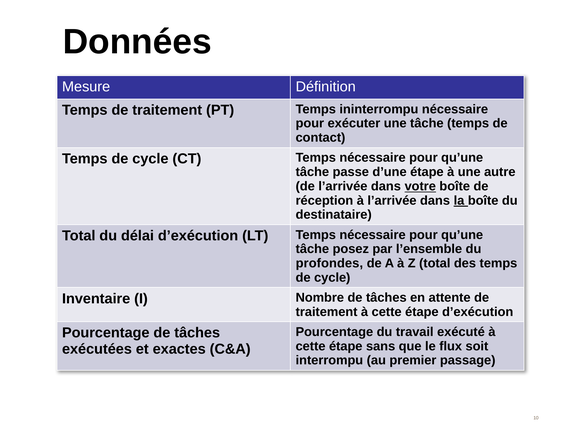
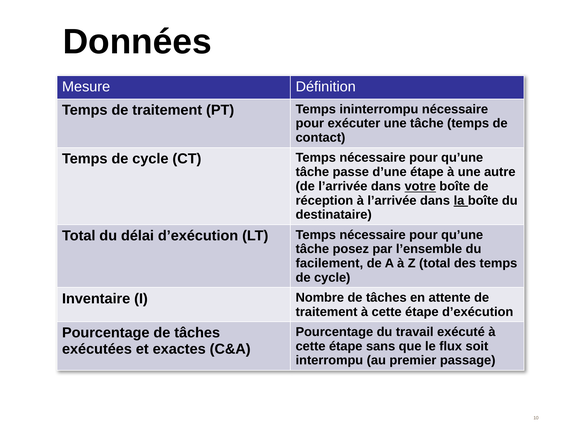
profondes: profondes -> facilement (329, 264)
